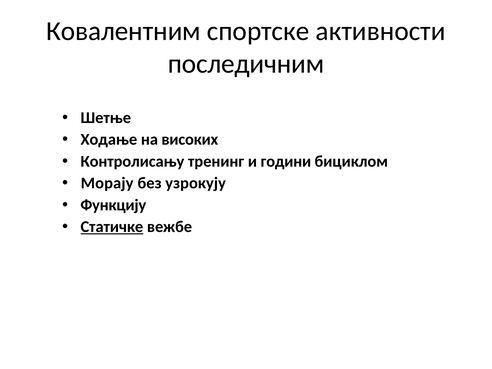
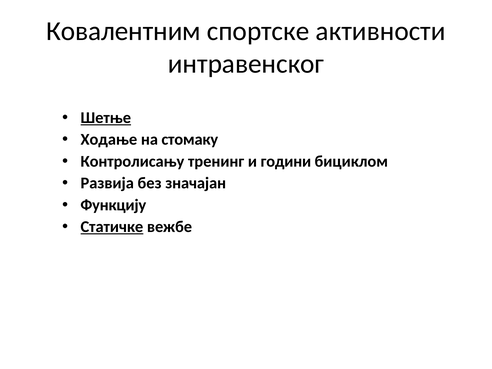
последичним: последичним -> интравенског (246, 64)
Шетње underline: none -> present (106, 118)
високих: високих -> стомаку (190, 140)
Морају: Морају -> Развија (107, 183)
узрокују: узрокују -> значајан (196, 183)
